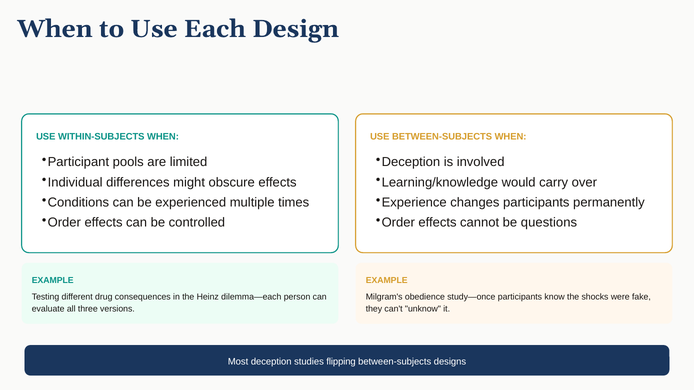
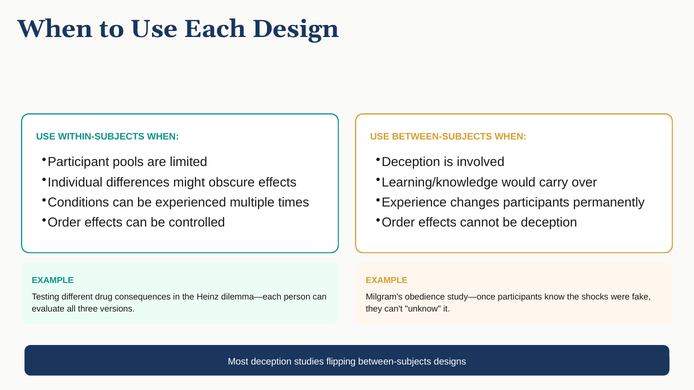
be questions: questions -> deception (549, 223)
